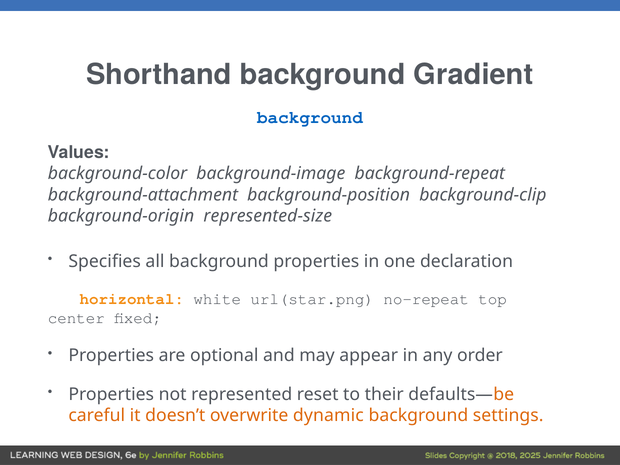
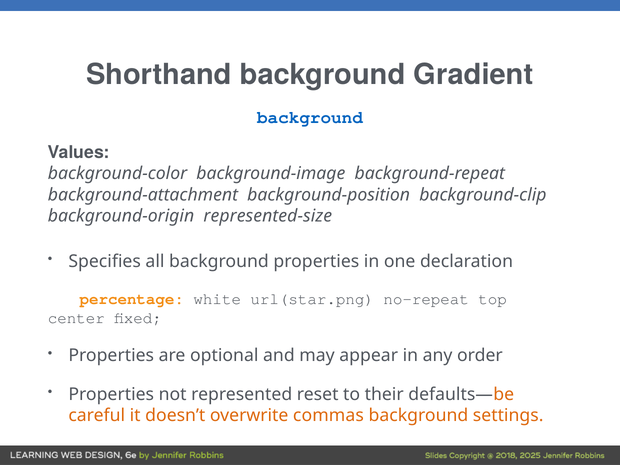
horizontal: horizontal -> percentage (132, 299)
dynamic: dynamic -> commas (328, 415)
